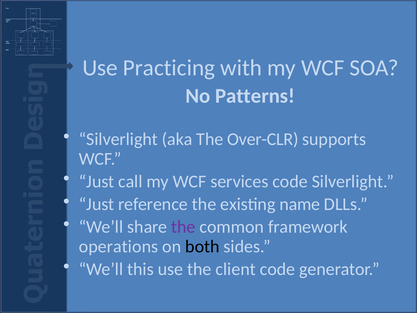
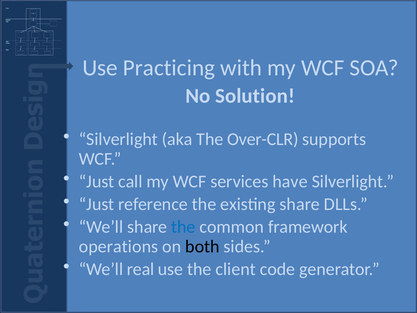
Patterns: Patterns -> Solution (255, 96)
services code: code -> have (290, 181)
existing name: name -> share (300, 204)
the colour: purple -> blue (183, 227)
this: this -> real (141, 269)
